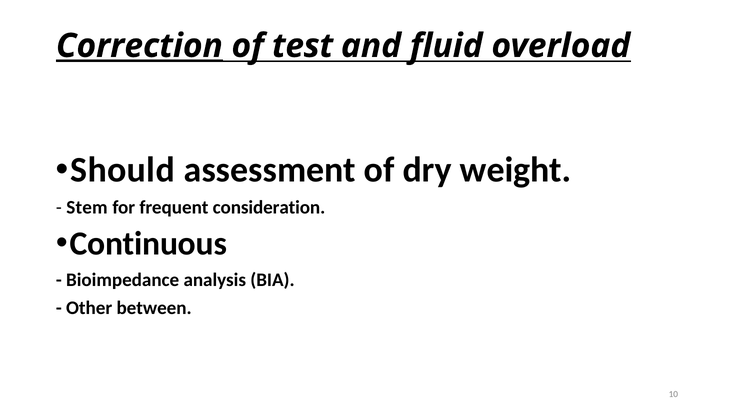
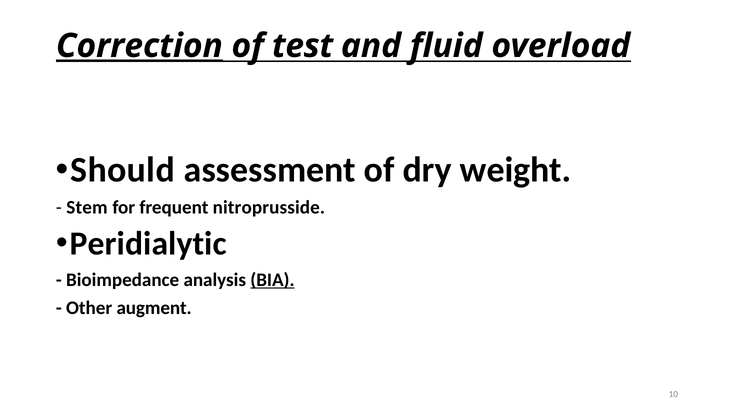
consideration: consideration -> nitroprusside (269, 207)
Continuous: Continuous -> Peridialytic (148, 244)
BIA underline: none -> present (272, 280)
between: between -> augment (154, 308)
